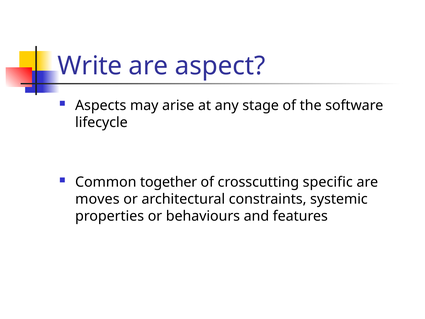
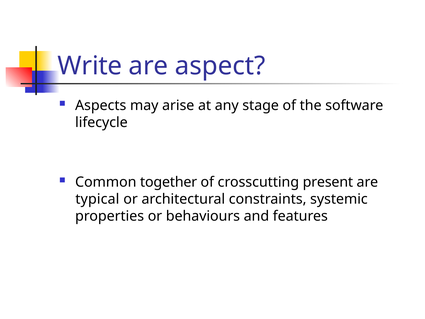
specific: specific -> present (328, 182)
moves: moves -> typical (97, 199)
